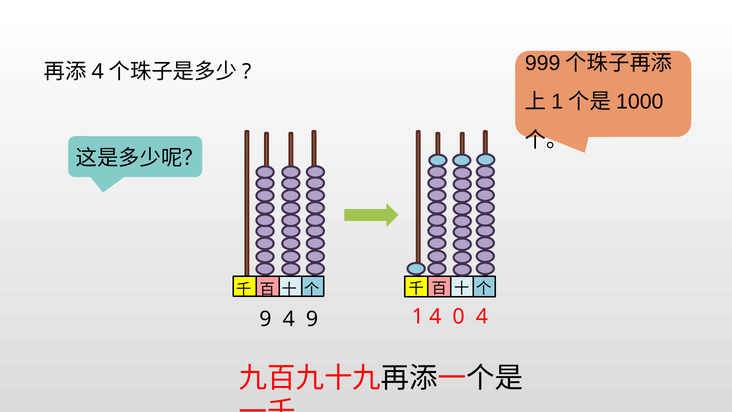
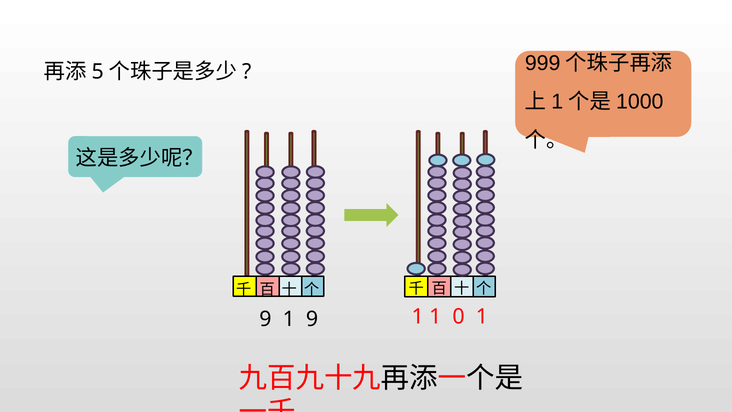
4: 4 -> 5 (98, 72)
4: 4 -> 1 (289, 319)
1 4: 4 -> 1 (435, 317)
0 4: 4 -> 1 (482, 317)
